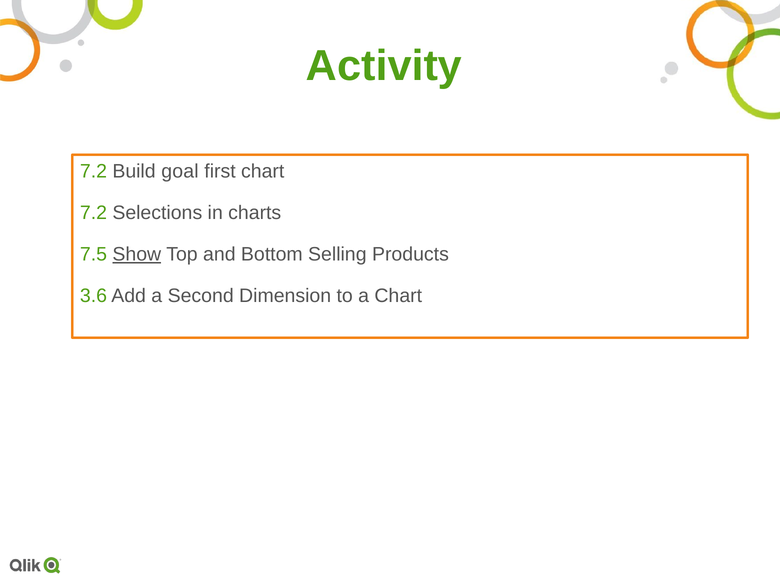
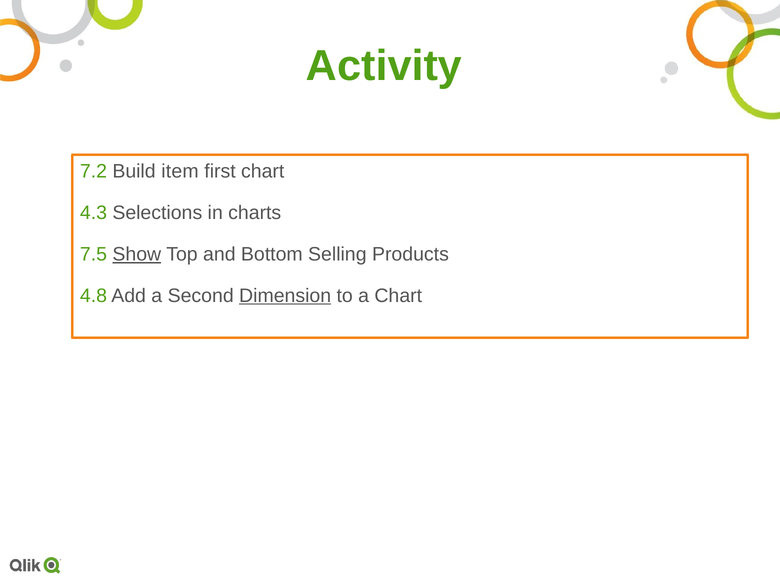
goal: goal -> item (180, 172)
7.2: 7.2 -> 4.3 (94, 213)
3.6: 3.6 -> 4.8 (94, 296)
Dimension underline: none -> present (285, 296)
